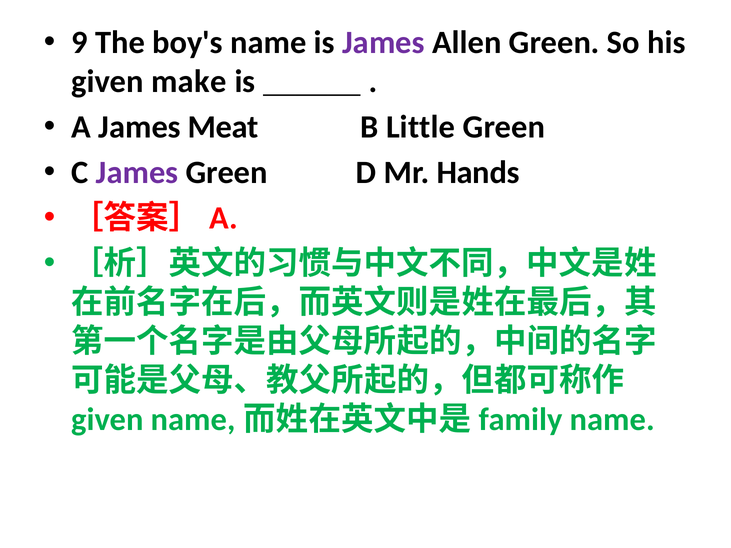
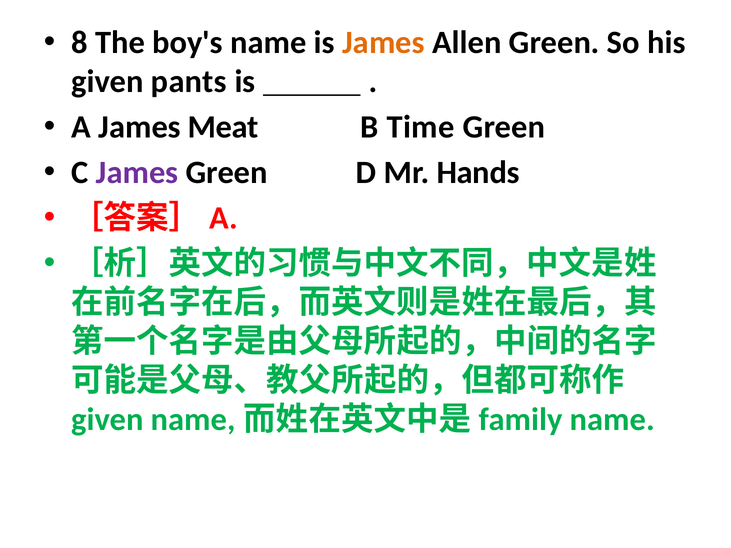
9: 9 -> 8 (80, 43)
James colour: purple -> orange (383, 43)
make: make -> pants (189, 82)
Little: Little -> Time (421, 127)
